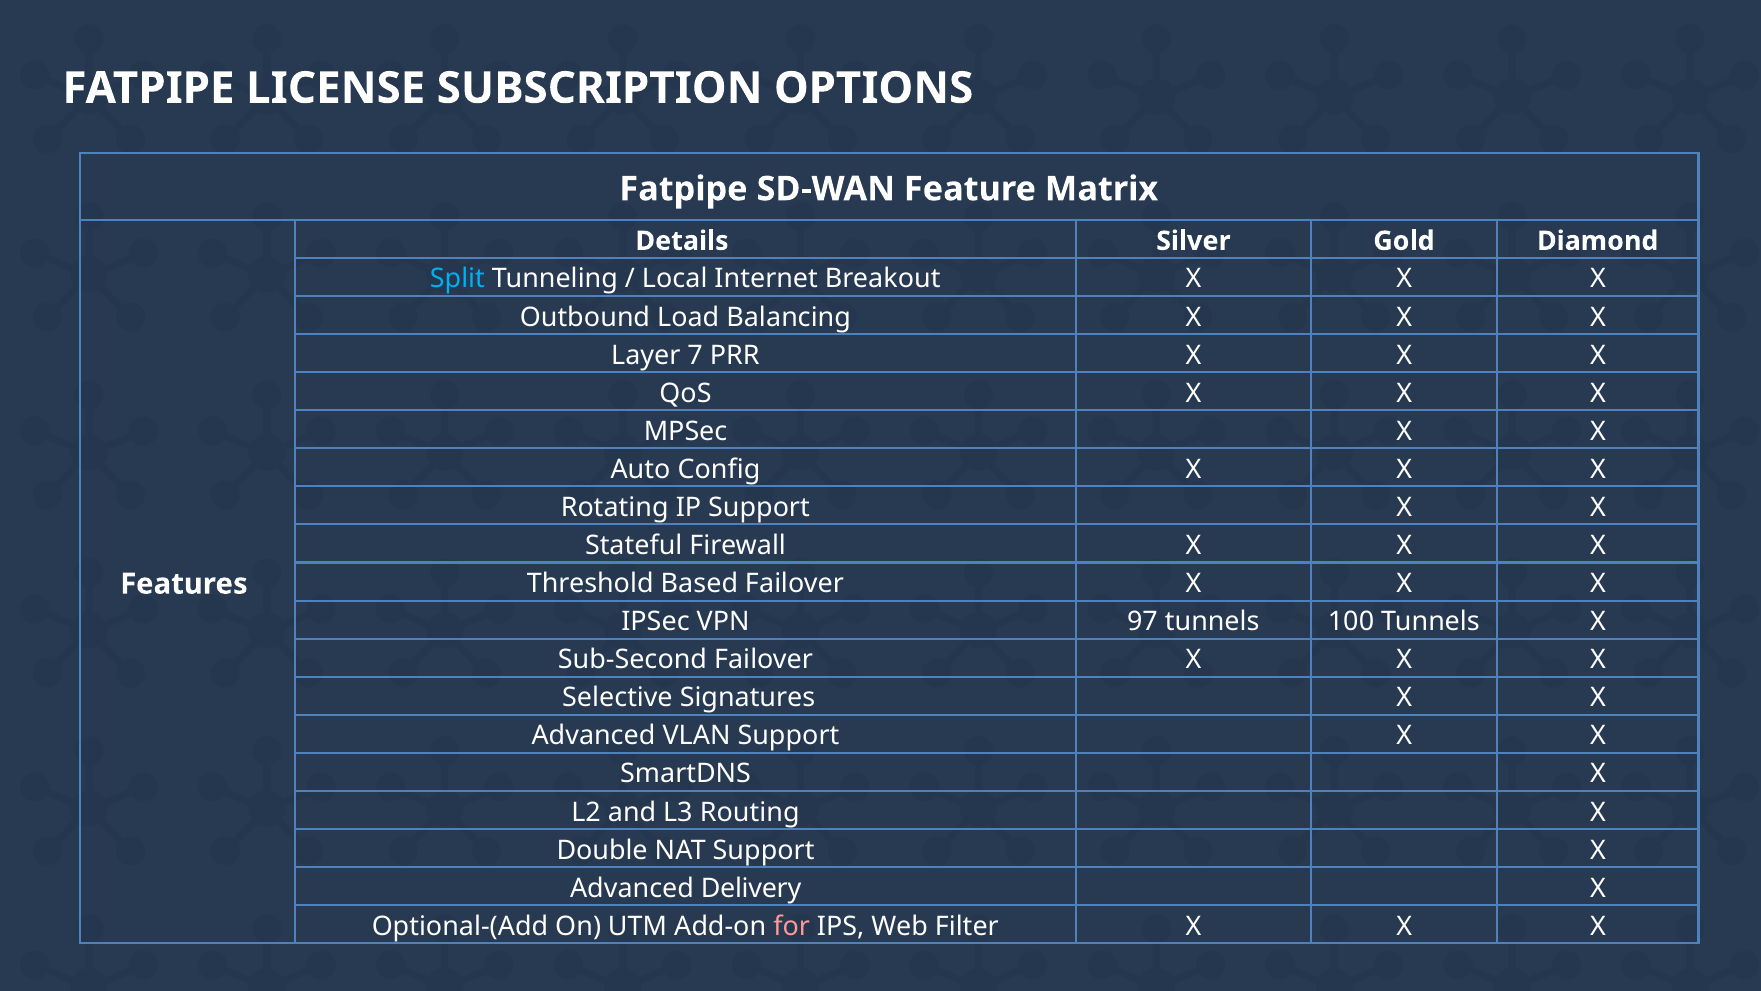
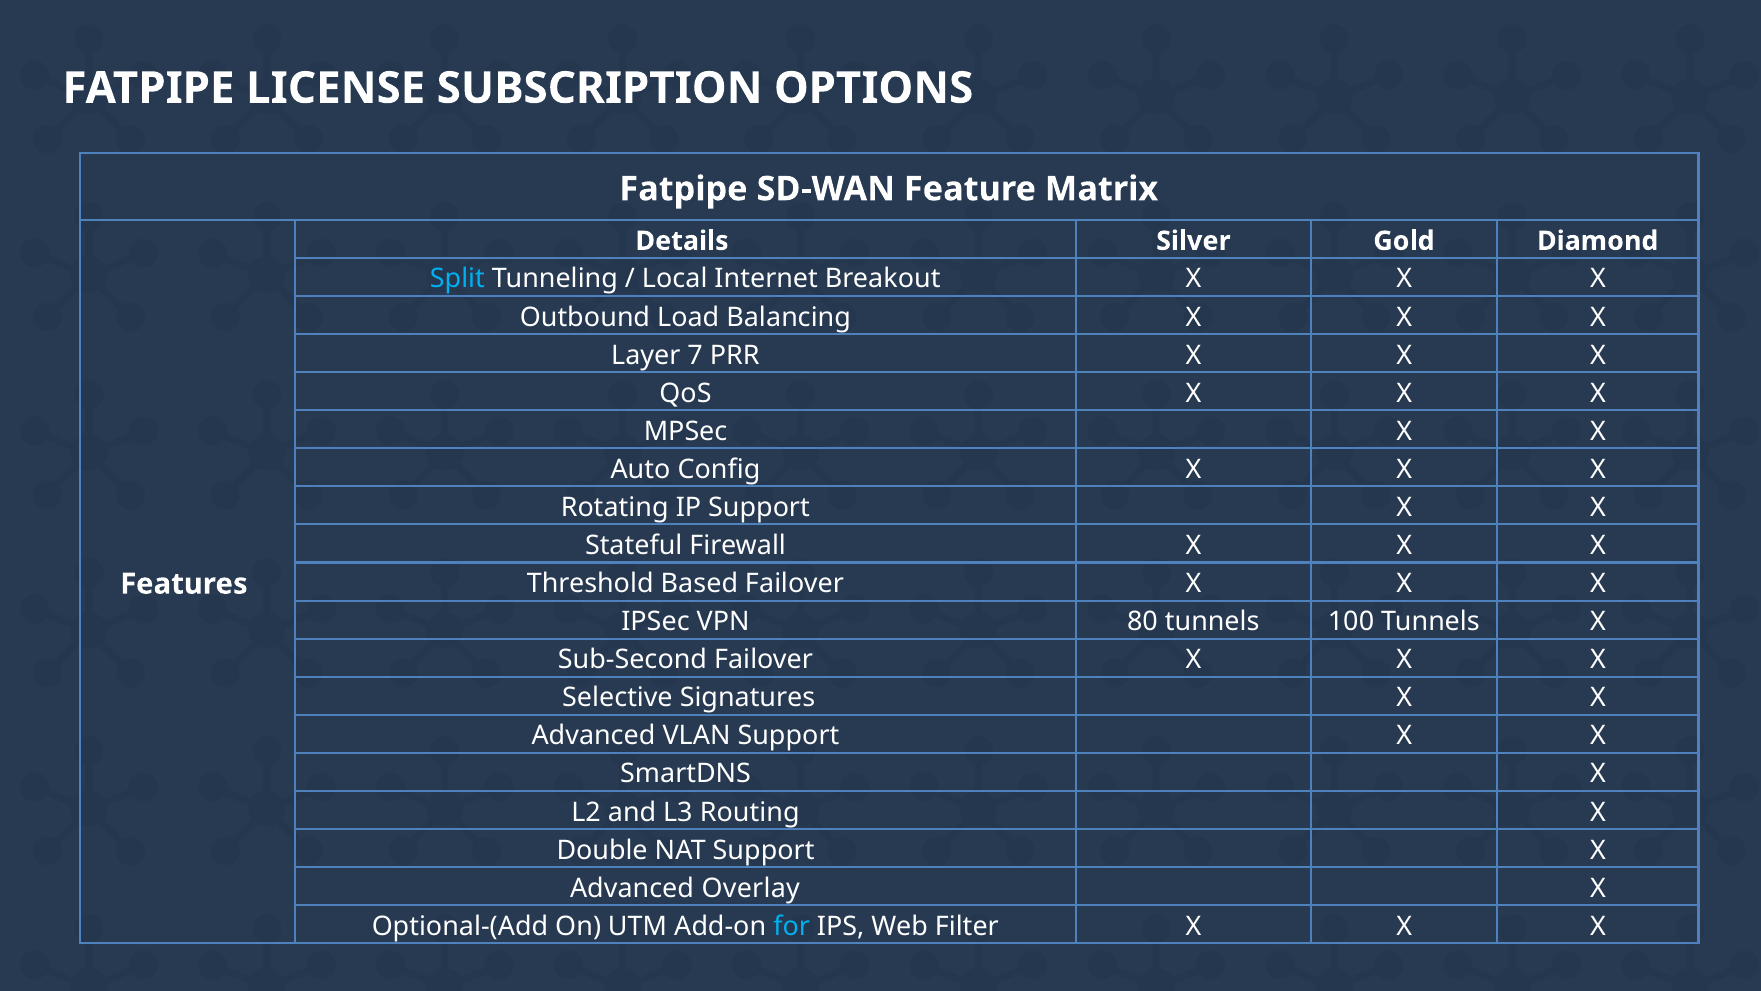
97: 97 -> 80 (1142, 622)
Delivery: Delivery -> Overlay (751, 888)
for colour: pink -> light blue (792, 926)
